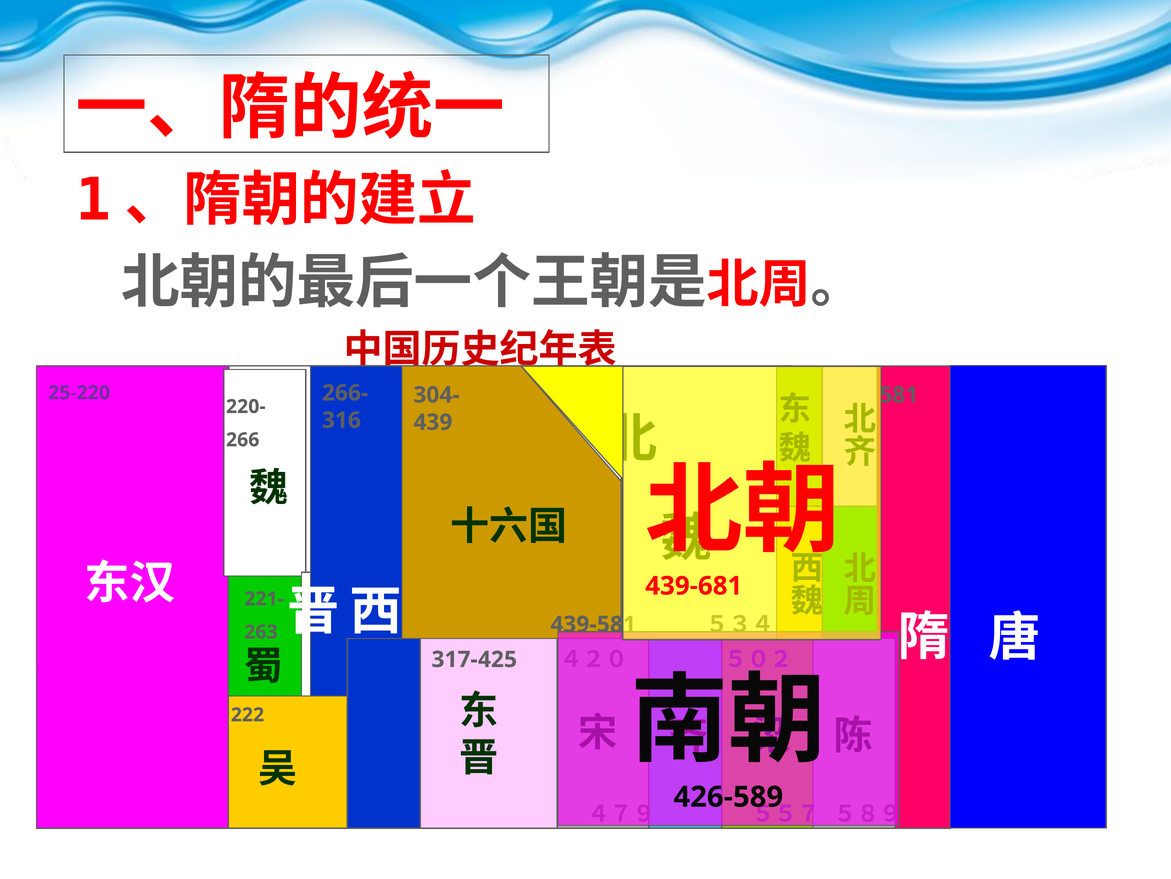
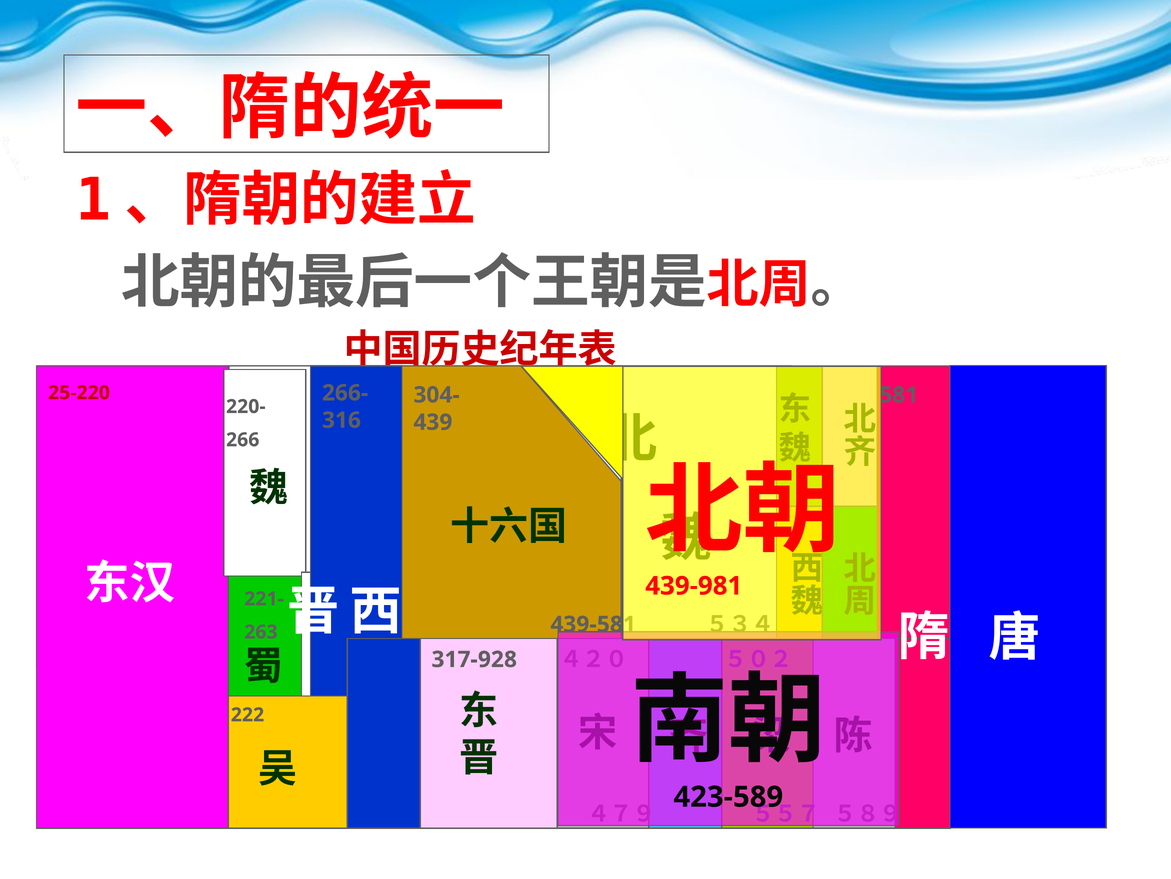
25-220 colour: purple -> red (79, 392)
439-681: 439-681 -> 439-981 (694, 585)
317-425: 317-425 -> 317-928 (474, 659)
426-589: 426-589 -> 423-589 (728, 796)
